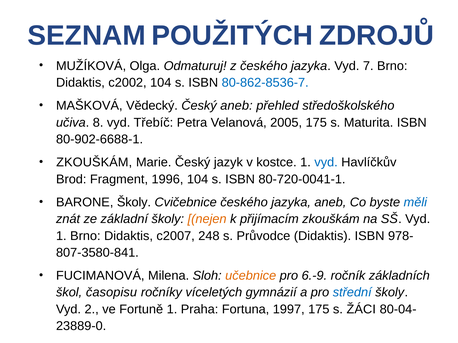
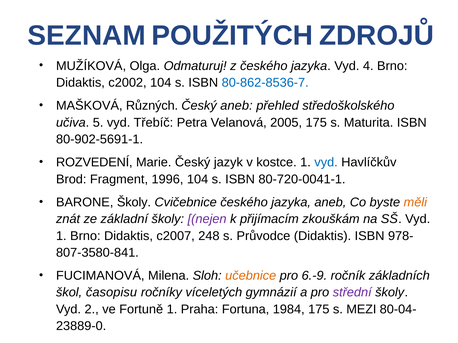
7: 7 -> 4 (368, 66)
Vědecký: Vědecký -> Různých (152, 106)
8: 8 -> 5 (98, 123)
80-902-6688-1: 80-902-6688-1 -> 80-902-5691-1 (100, 139)
ZKOUŠKÁM: ZKOUŠKÁM -> ROZVEDENÍ (94, 163)
měli colour: blue -> orange (415, 203)
nejen colour: orange -> purple (207, 219)
střední colour: blue -> purple (352, 293)
1997: 1997 -> 1984 (289, 310)
ŽÁCI: ŽÁCI -> MEZI (361, 310)
